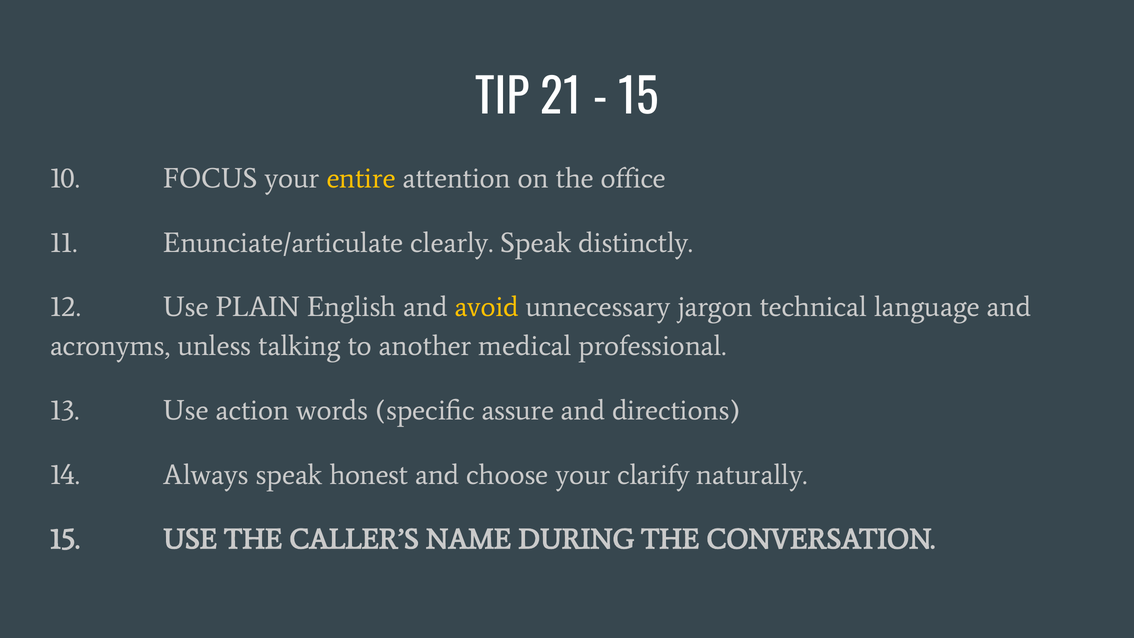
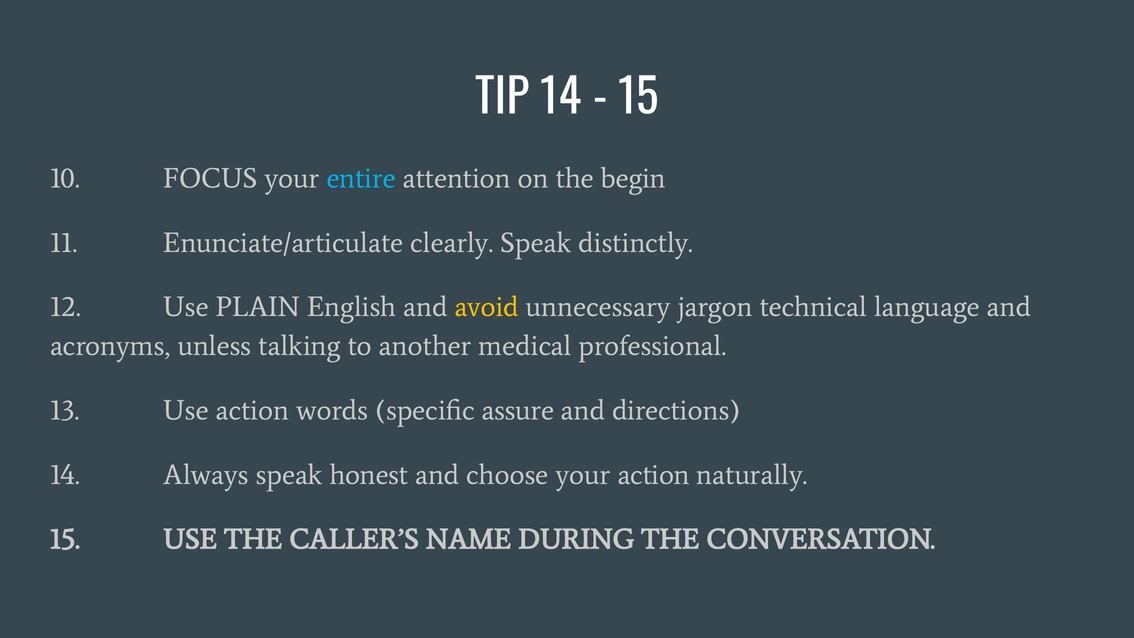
TIP 21: 21 -> 14 (561, 98)
entire colour: yellow -> light blue (361, 178)
office: office -> begin (633, 178)
your clarify: clarify -> action (654, 475)
